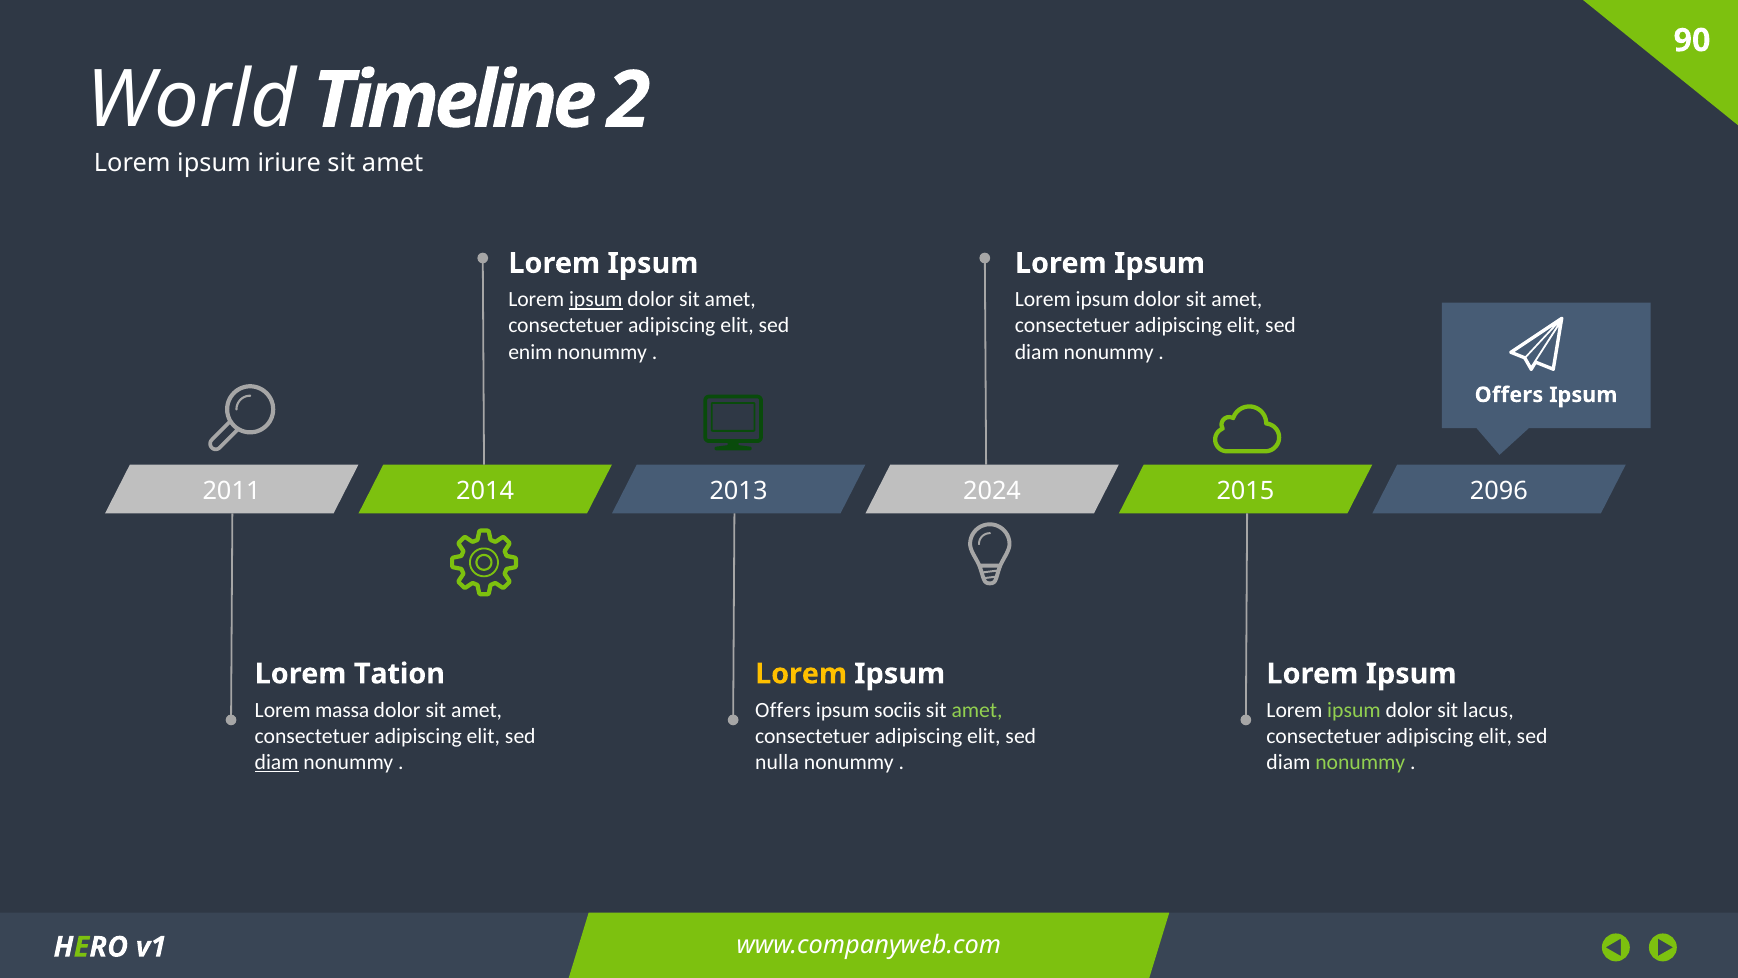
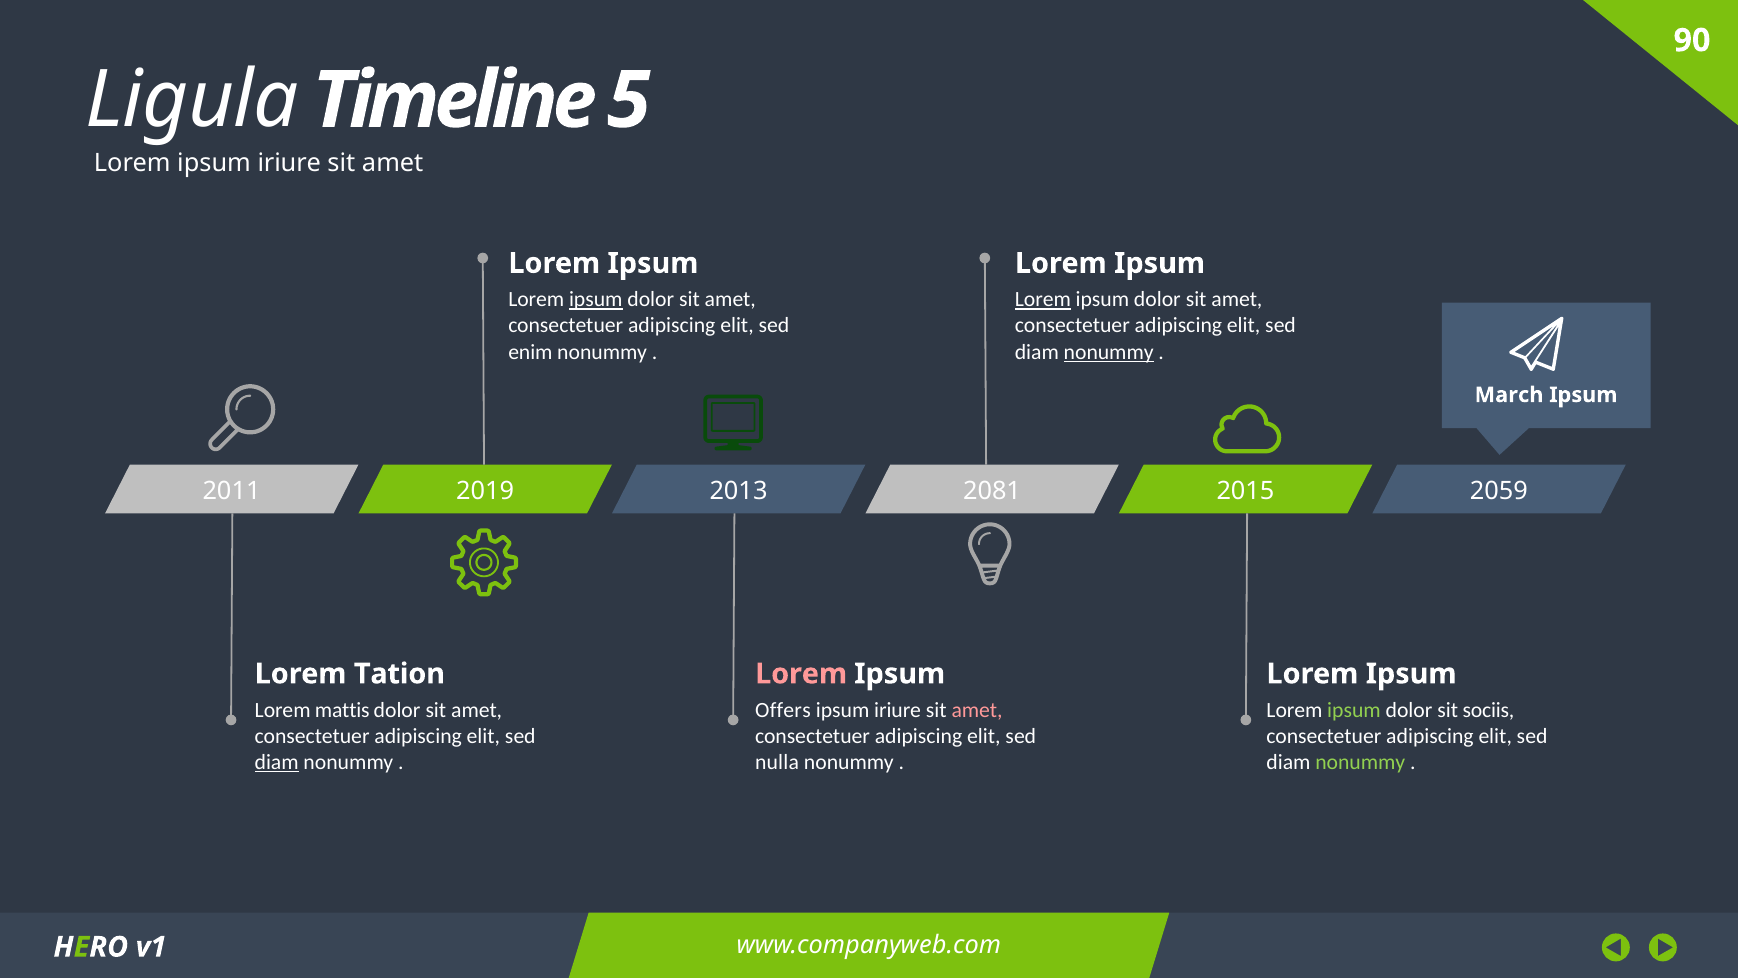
World: World -> Ligula (192, 101)
2: 2 -> 5 (629, 101)
Lorem underline: none -> present (1043, 300)
nonummy underline: none -> present (1109, 352)
Offers: Offers -> March (1509, 395)
2014: 2014 -> 2019 (485, 491)
2024: 2024 -> 2081 (992, 491)
2096: 2096 -> 2059 (1499, 491)
Lorem colour: yellow -> pink (801, 674)
massa: massa -> mattis (342, 710)
sociis: sociis -> iriure (898, 710)
amet colour: light green -> pink (977, 710)
lacus: lacus -> sociis (1489, 710)
